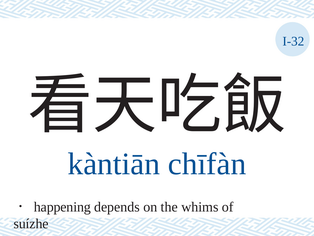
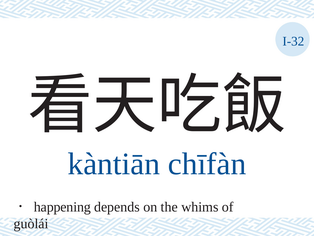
suízhe: suízhe -> guòlái (31, 223)
